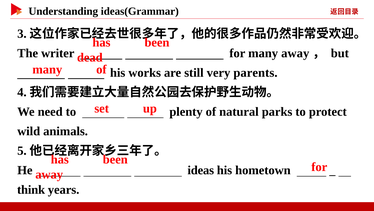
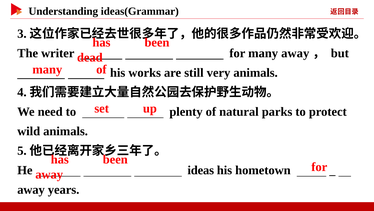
very parents: parents -> animals (256, 72)
think: think -> away (31, 189)
